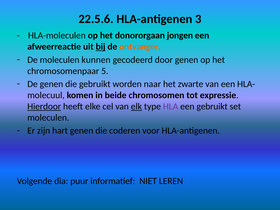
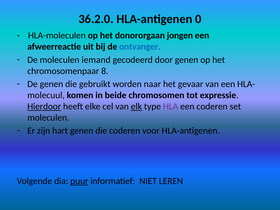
22.5.6: 22.5.6 -> 36.2.0 (96, 19)
3: 3 -> 0 (198, 19)
bij underline: present -> none (101, 47)
ontvanger colour: orange -> blue (140, 47)
kunnen: kunnen -> iemand (96, 60)
5: 5 -> 8 (105, 71)
zwarte: zwarte -> gevaar (191, 84)
een gebruikt: gebruikt -> coderen (212, 106)
puur underline: none -> present (79, 181)
